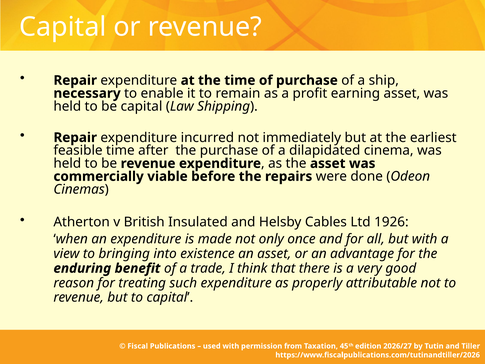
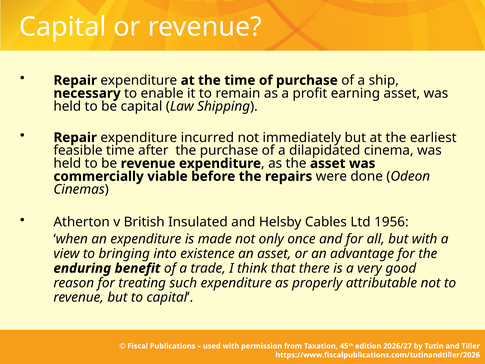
1926: 1926 -> 1956 (391, 222)
